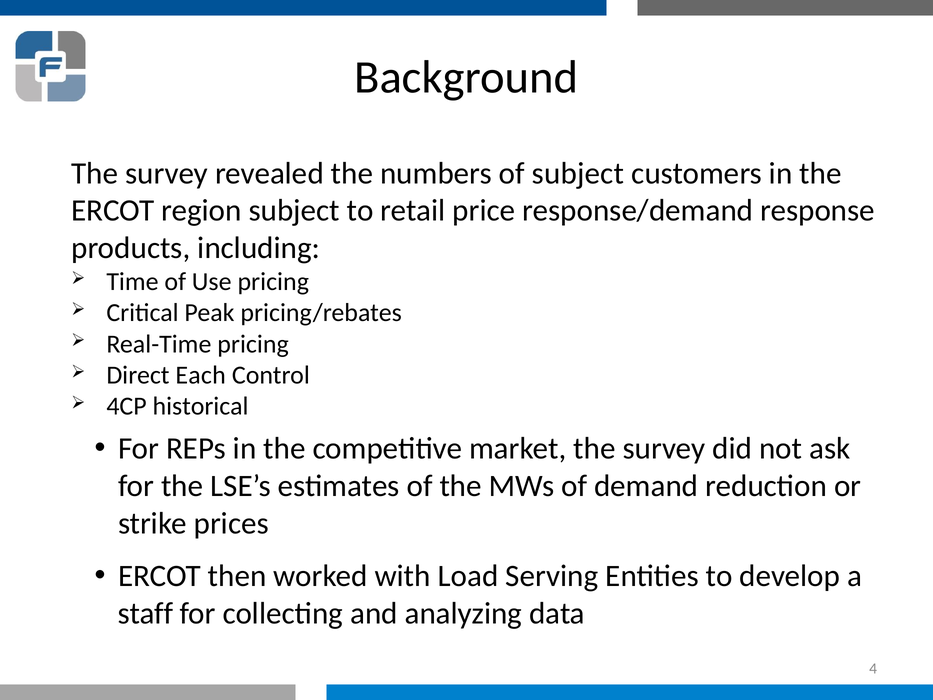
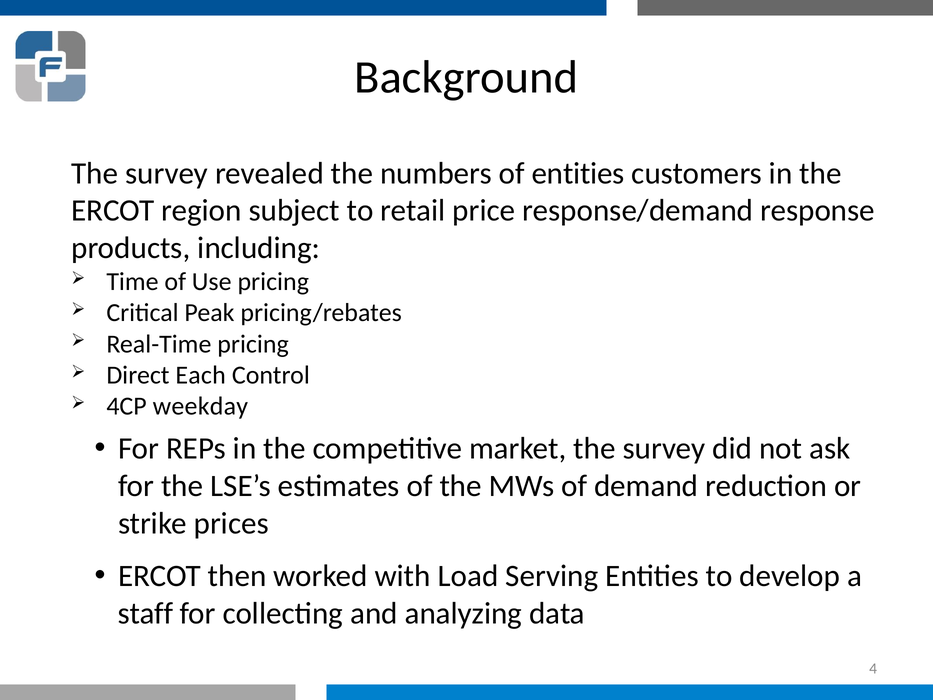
of subject: subject -> entities (578, 173)
historical: historical -> weekday (200, 406)
